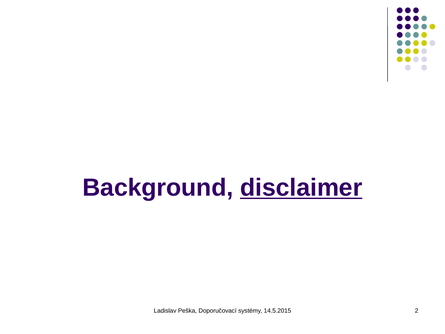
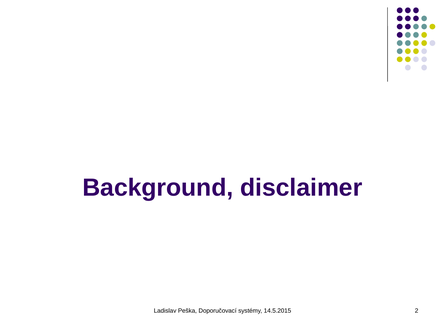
disclaimer underline: present -> none (301, 188)
